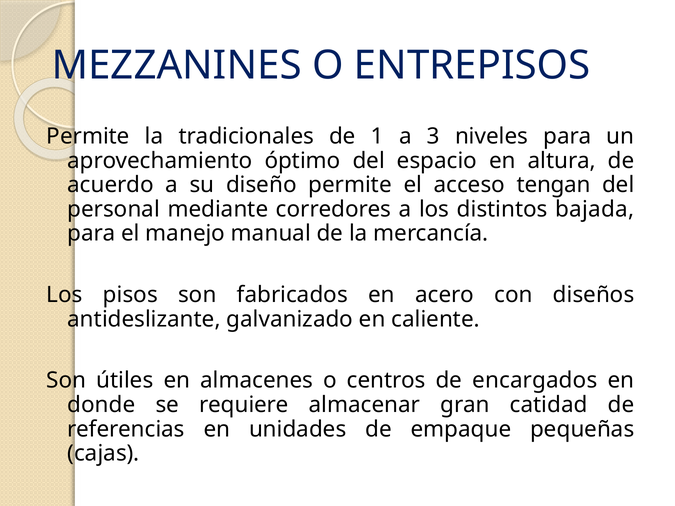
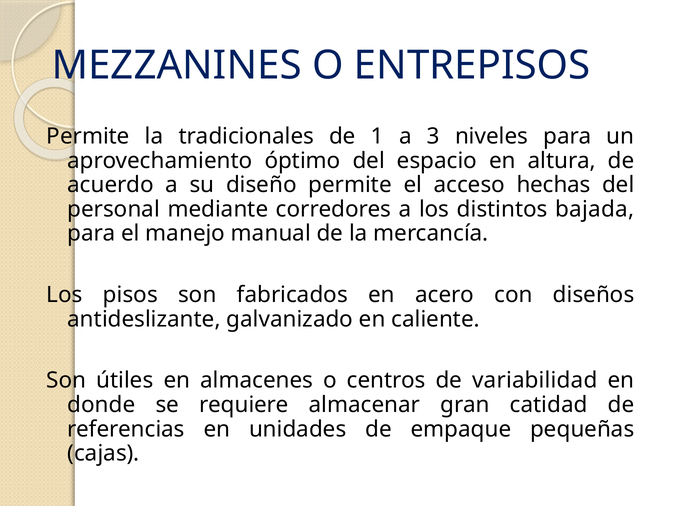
tengan: tengan -> hechas (554, 185)
encargados: encargados -> variabilidad (535, 381)
